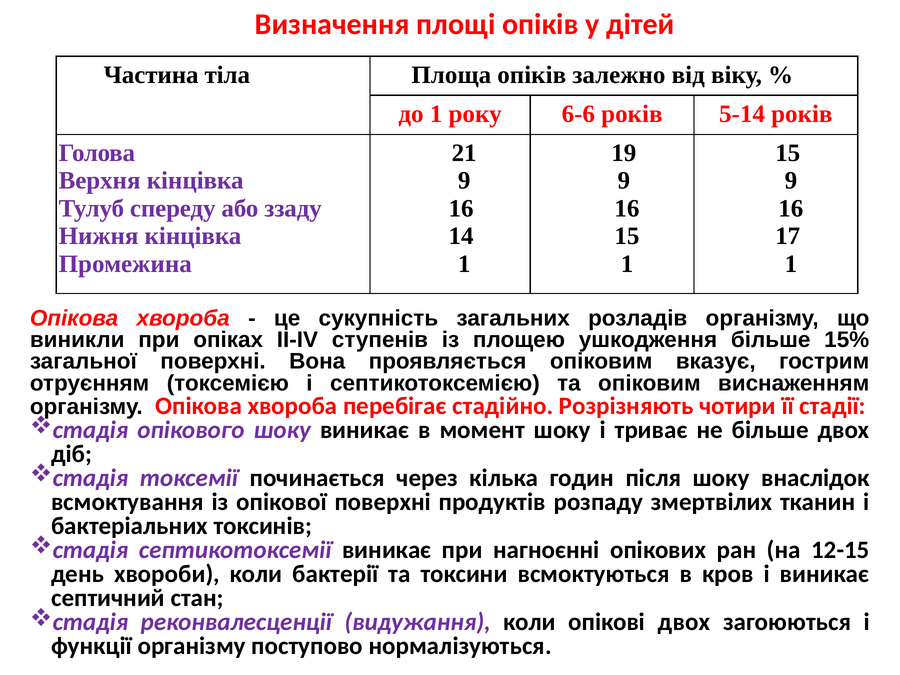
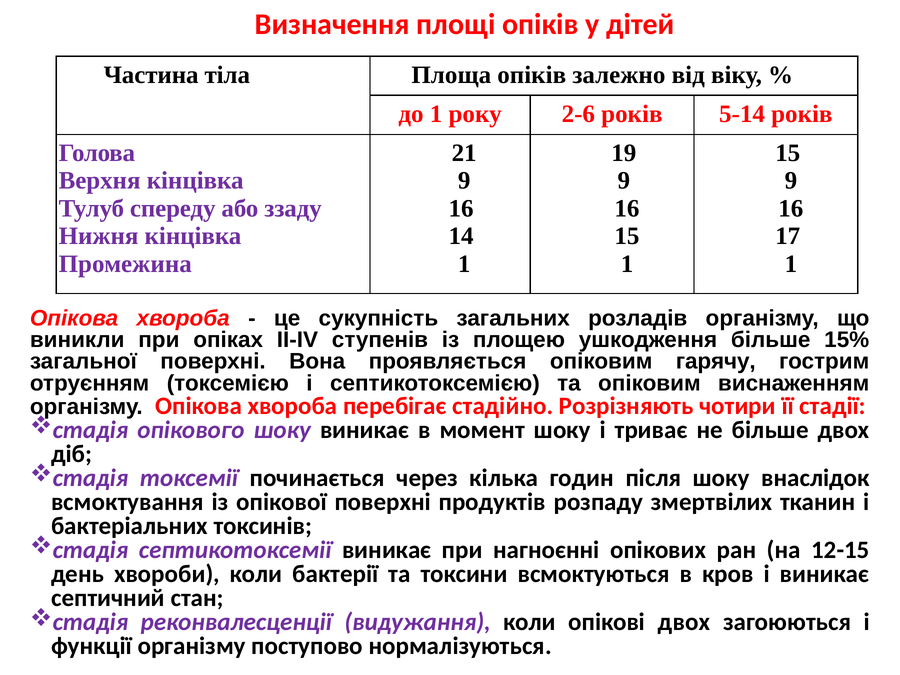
6-6: 6-6 -> 2-6 (578, 114)
вказує: вказує -> гарячу (716, 361)
